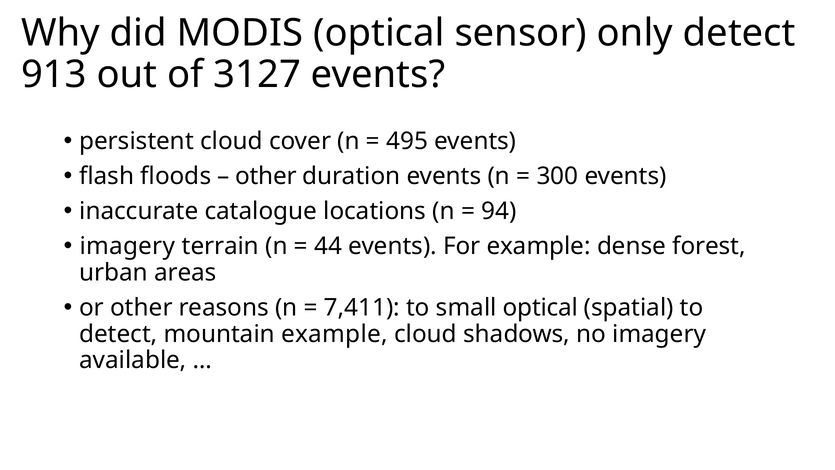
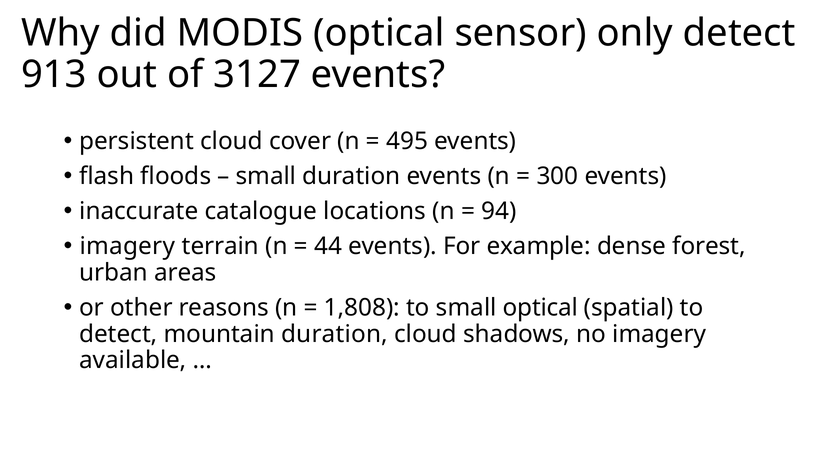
other: other -> small (266, 176)
7,411: 7,411 -> 1,808 (362, 308)
mountain example: example -> duration (335, 334)
